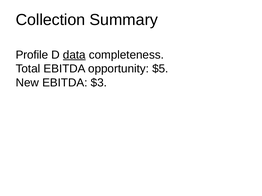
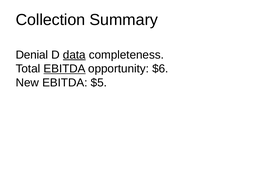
Profile: Profile -> Denial (32, 55)
EBITDA underline: none -> present (65, 69)
$5: $5 -> $6 (160, 69)
$3: $3 -> $5 (99, 83)
